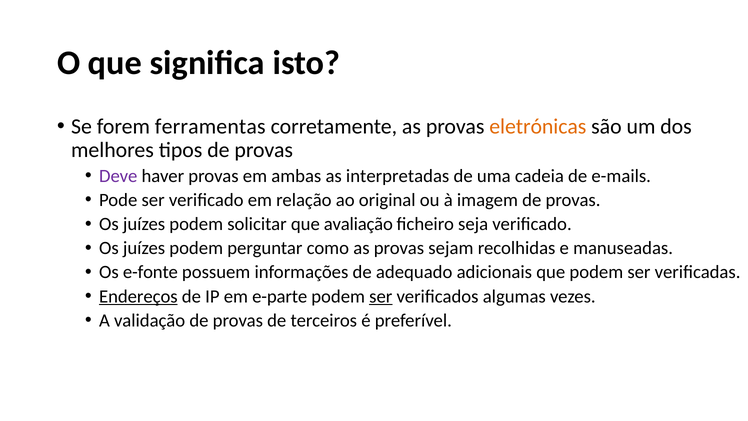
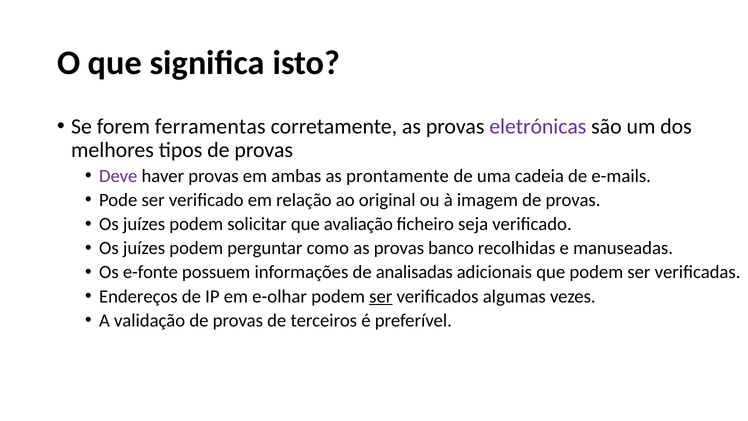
eletrónicas colour: orange -> purple (538, 126)
interpretadas: interpretadas -> prontamente (398, 176)
sejam: sejam -> banco (451, 248)
adequado: adequado -> analisadas (414, 272)
Endereços underline: present -> none (138, 296)
e-parte: e-parte -> e-olhar (280, 296)
